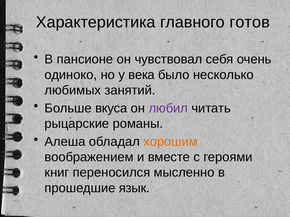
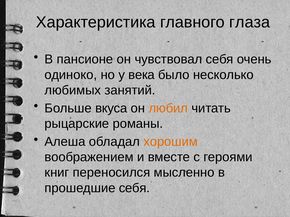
готов: готов -> глаза (250, 22)
любил colour: purple -> orange (168, 108)
прошедшие язык: язык -> себя (134, 188)
